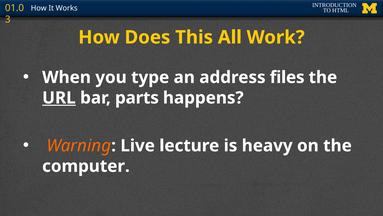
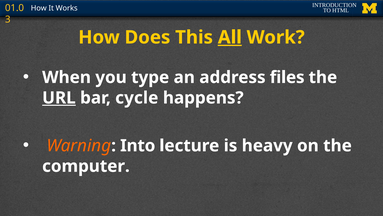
All underline: none -> present (230, 37)
parts: parts -> cycle (137, 98)
Live: Live -> Into (138, 145)
